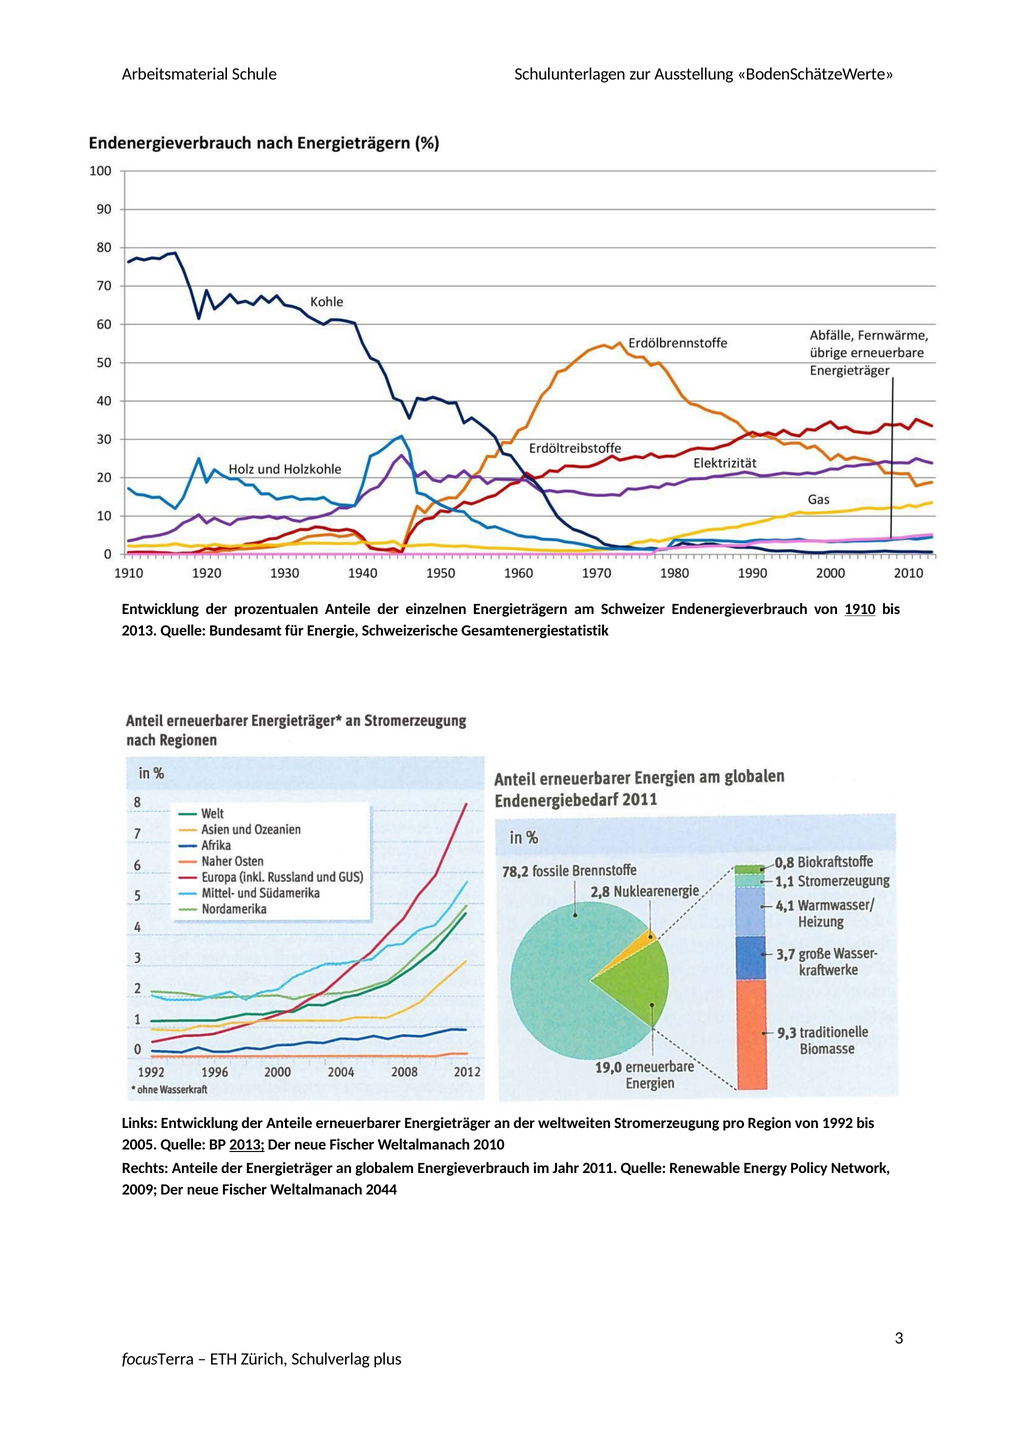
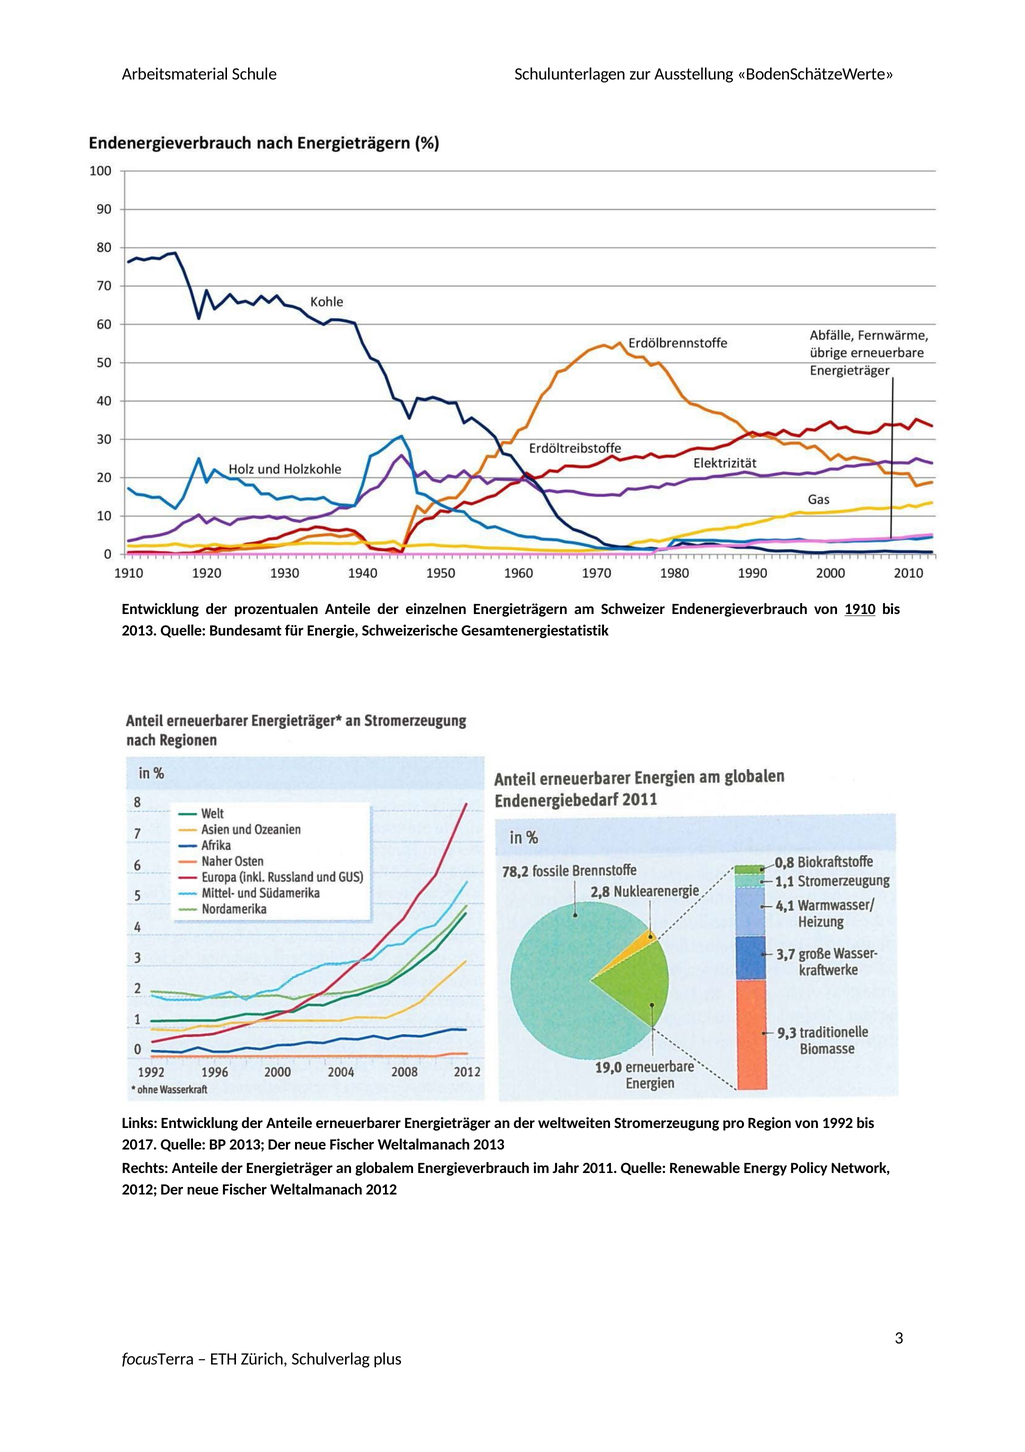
2005: 2005 -> 2017 (140, 1144)
2013 underline: present -> none (247, 1144)
Weltalmanach 2010: 2010 -> 2013 (489, 1144)
2009: 2009 -> 2012 (140, 1189)
Weltalmanach 2044: 2044 -> 2012 (381, 1189)
